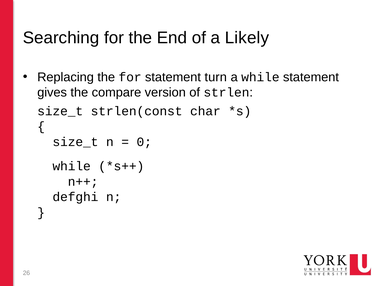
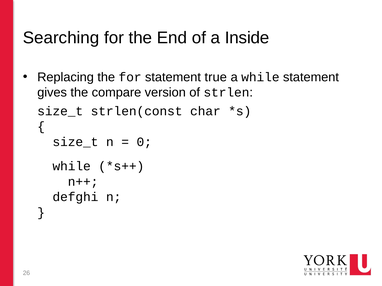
Likely: Likely -> Inside (247, 38)
turn: turn -> true (216, 77)
